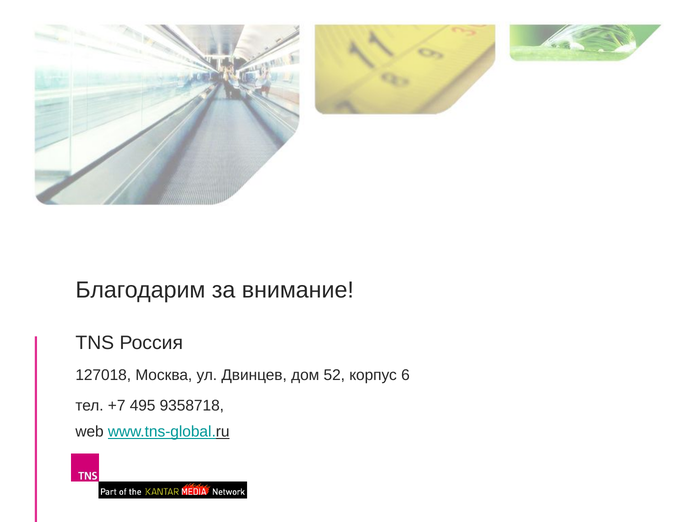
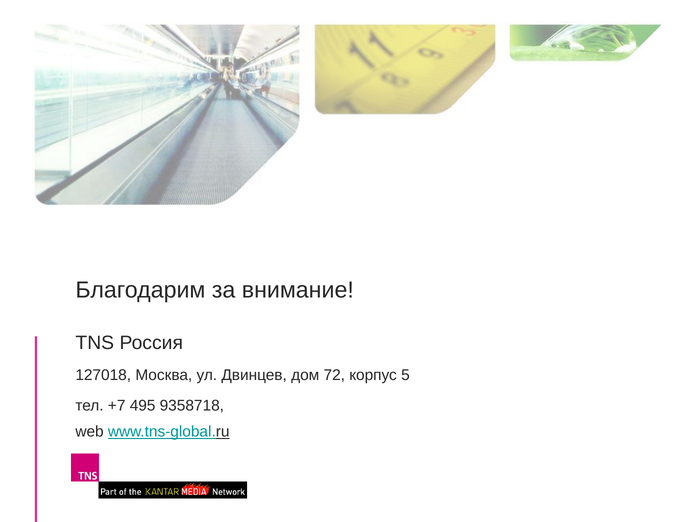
52: 52 -> 72 (334, 375)
6: 6 -> 5 (405, 375)
